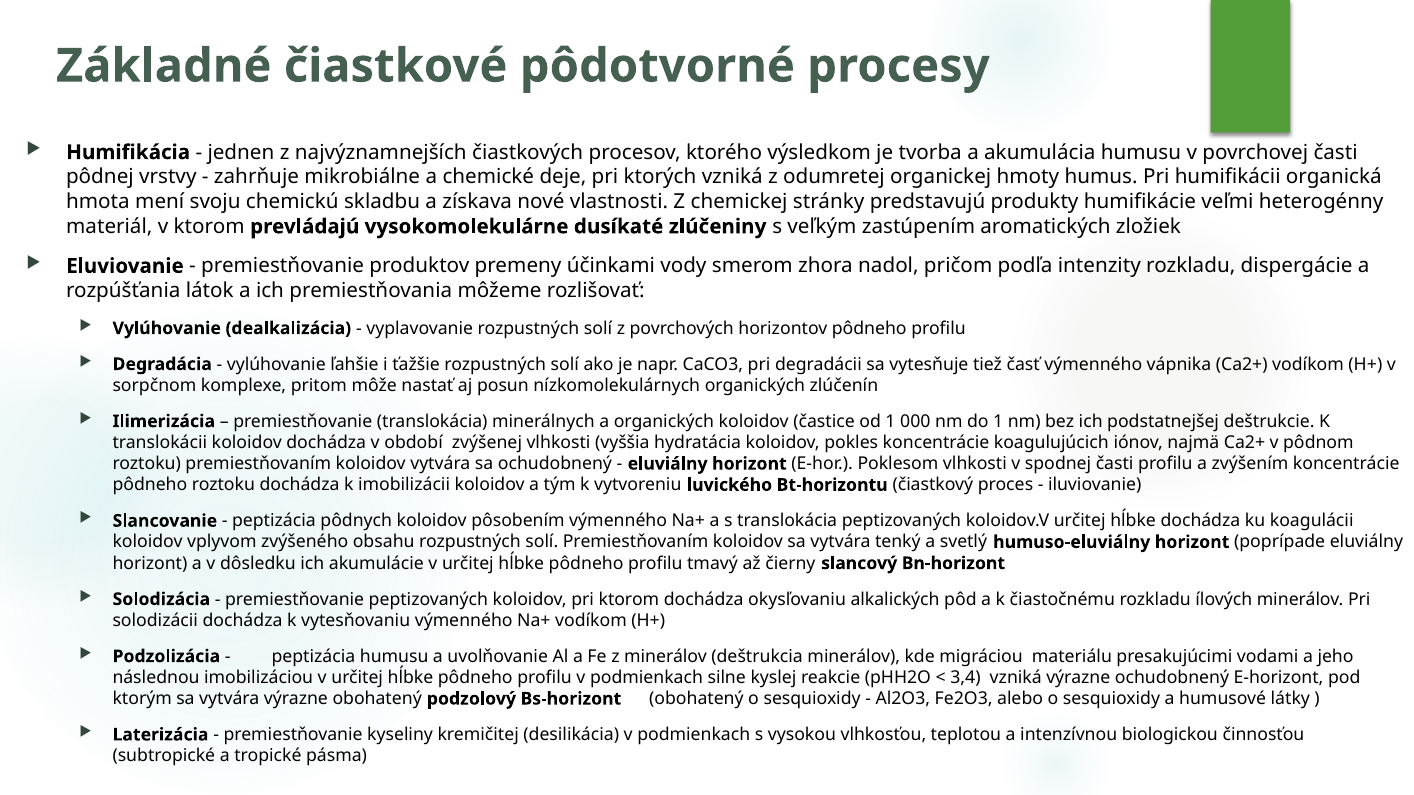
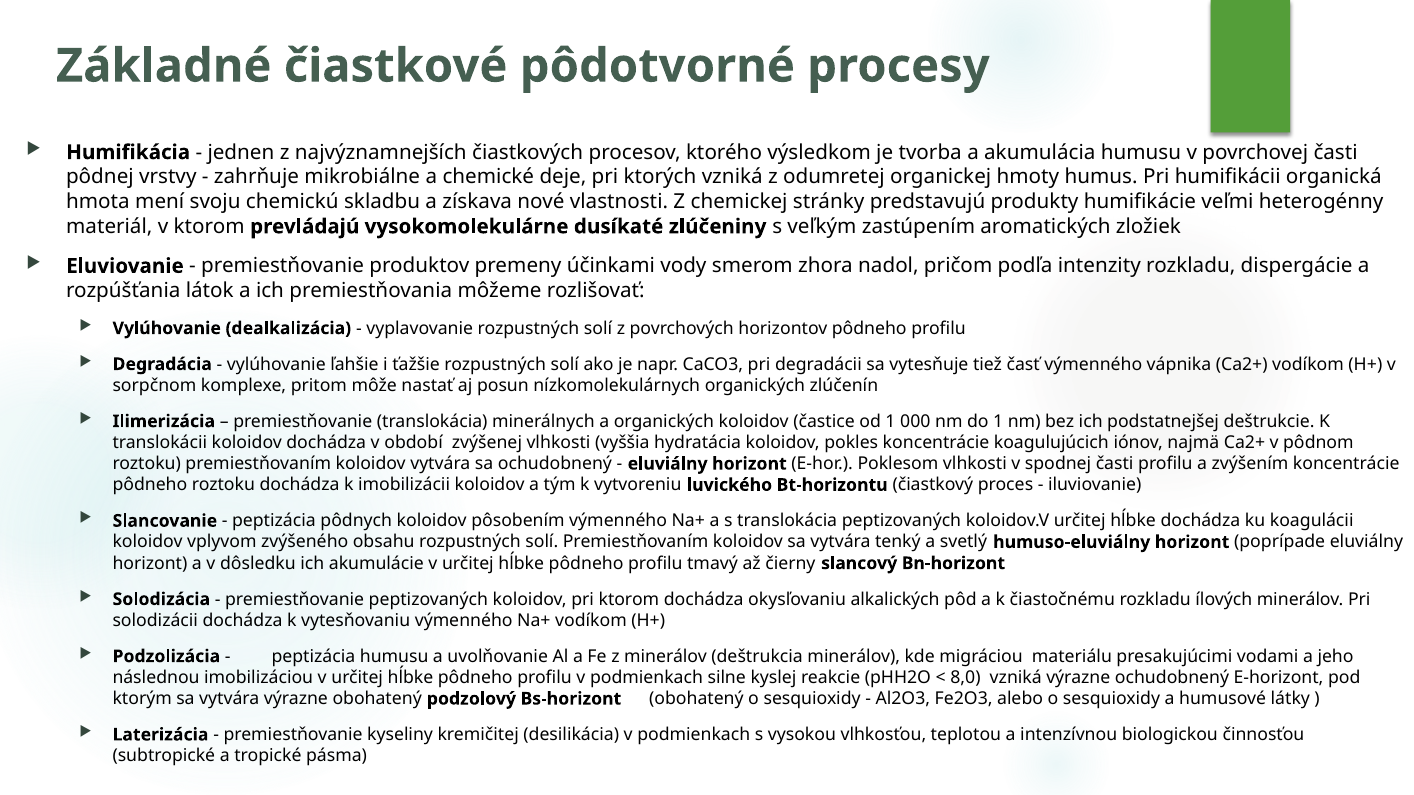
3,4: 3,4 -> 8,0 (965, 678)
